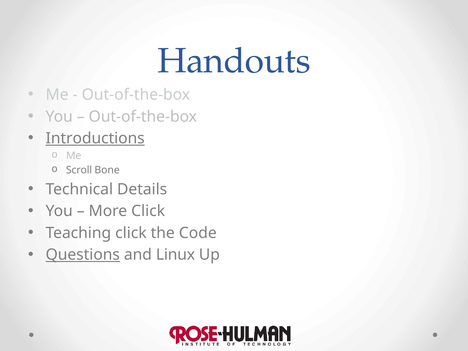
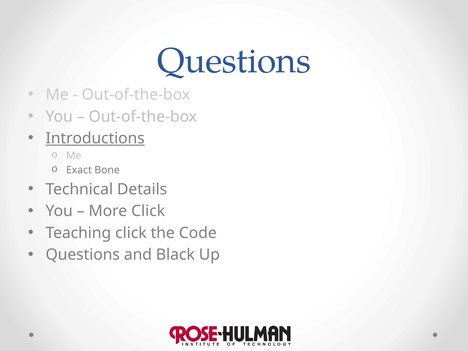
Handouts: Handouts -> Questions (234, 61)
Scroll: Scroll -> Exact (79, 170)
Questions underline: present -> none (83, 255)
Linux: Linux -> Black (175, 255)
